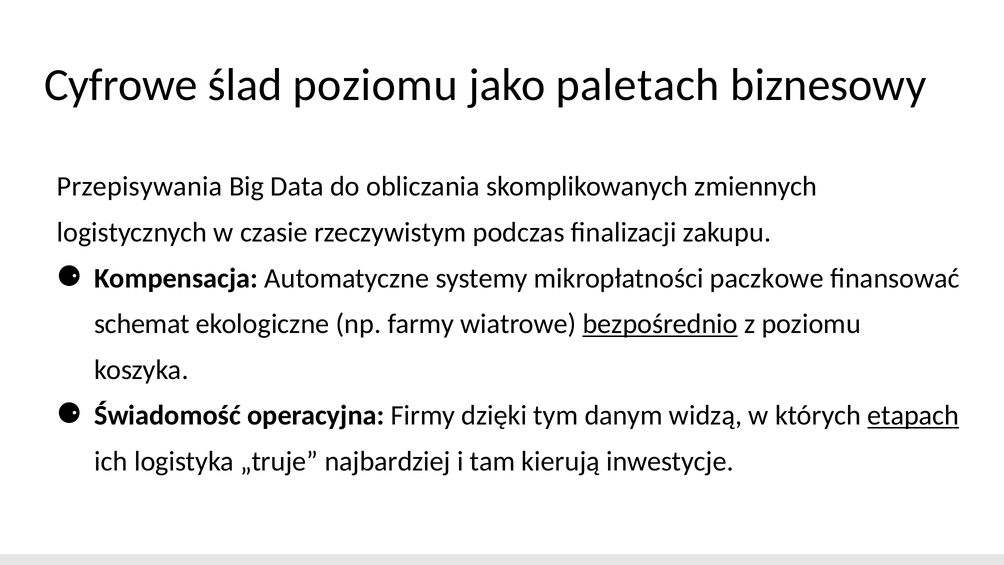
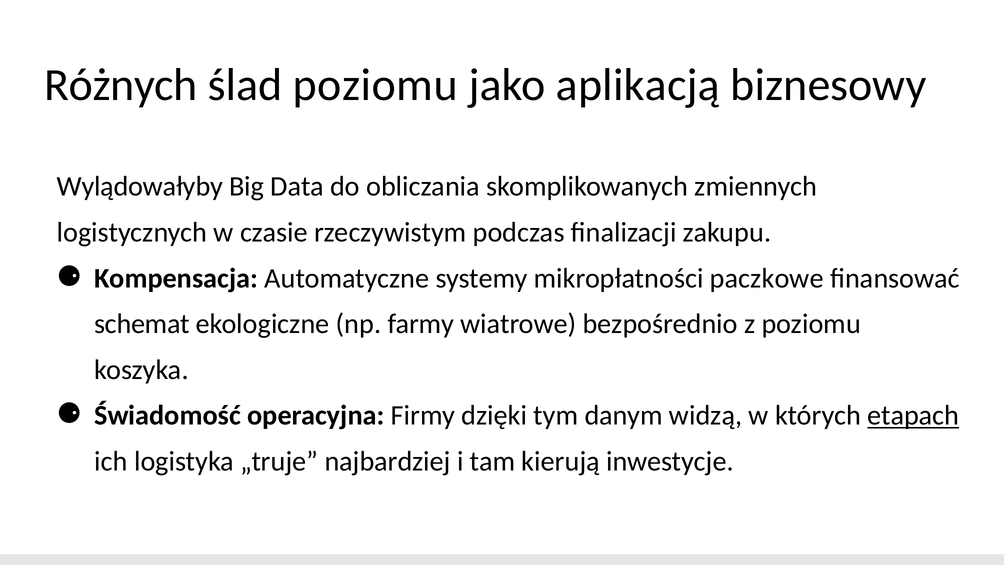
Cyfrowe: Cyfrowe -> Różnych (121, 85)
paletach: paletach -> aplikacją (638, 85)
Przepisywania: Przepisywania -> Wylądowałyby (140, 187)
bezpośrednio underline: present -> none (660, 324)
